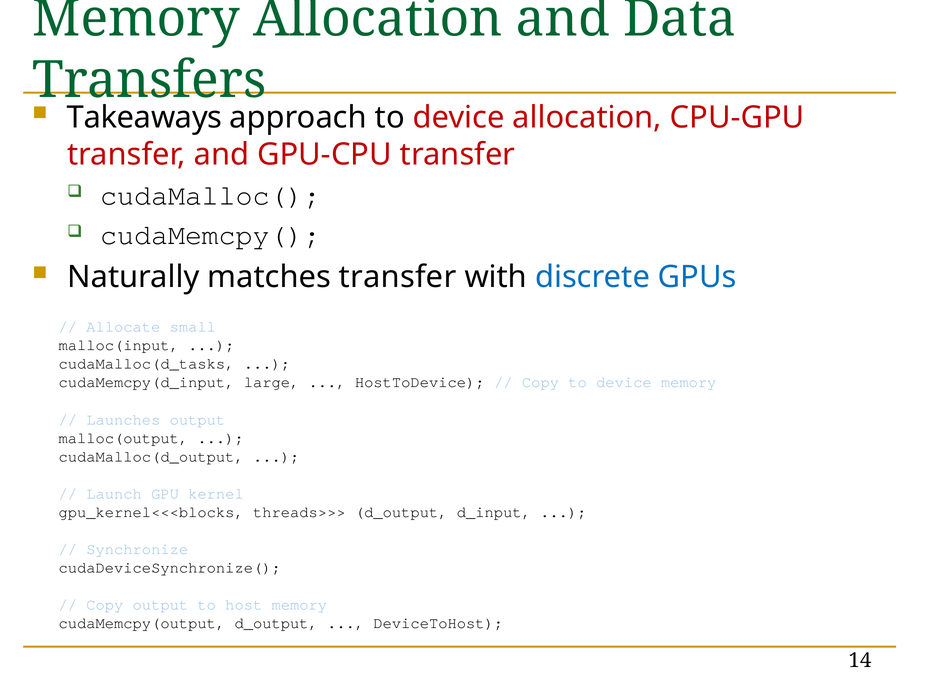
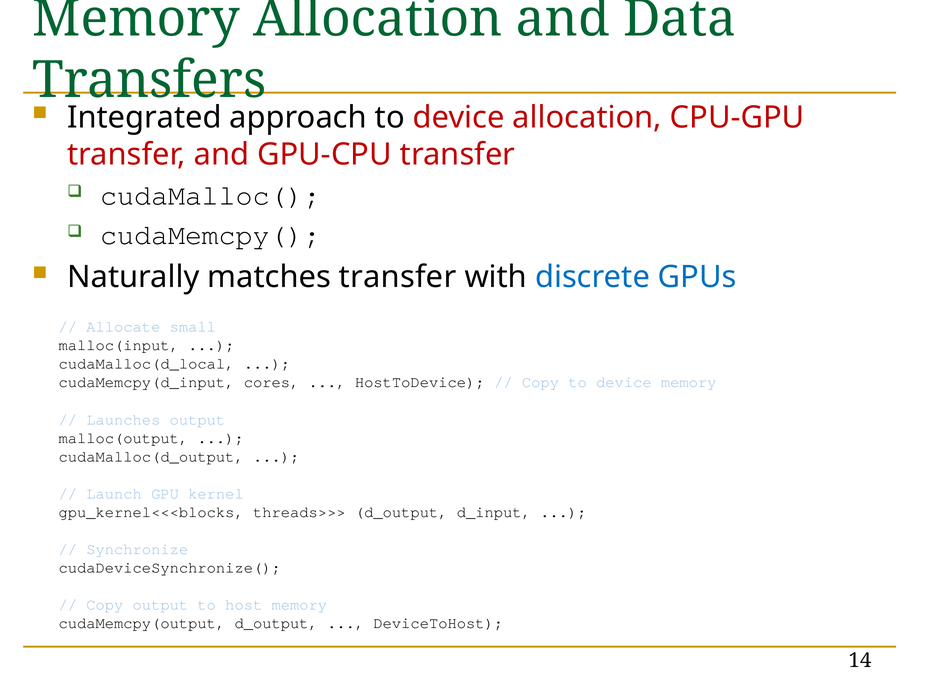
Takeaways: Takeaways -> Integrated (144, 117)
cudaMalloc(d_tasks: cudaMalloc(d_tasks -> cudaMalloc(d_local (147, 364)
large: large -> cores (272, 382)
